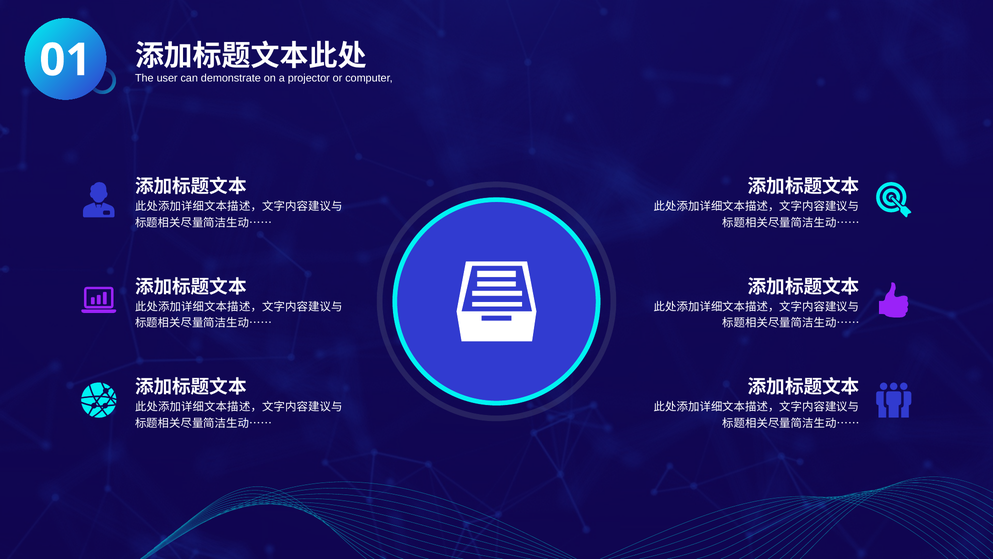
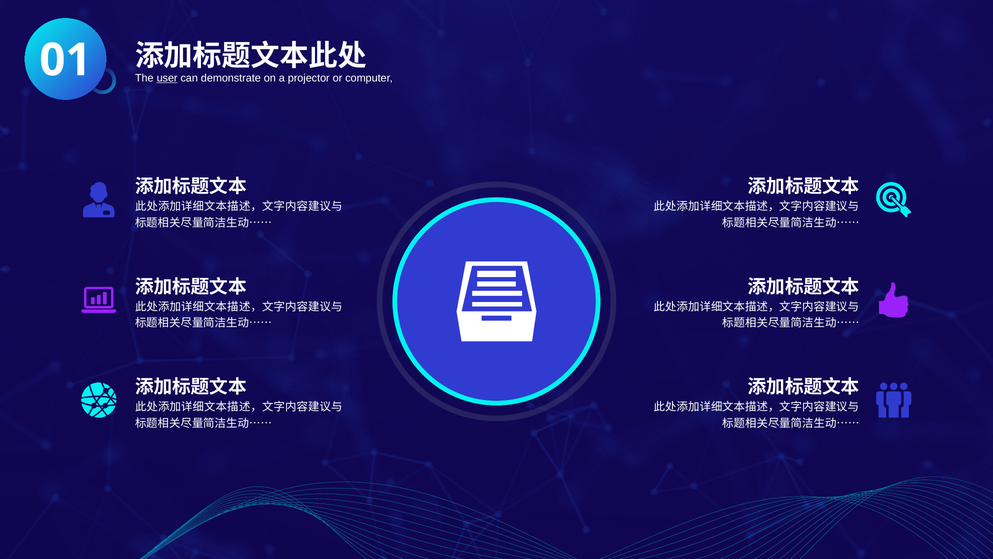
user underline: none -> present (167, 78)
